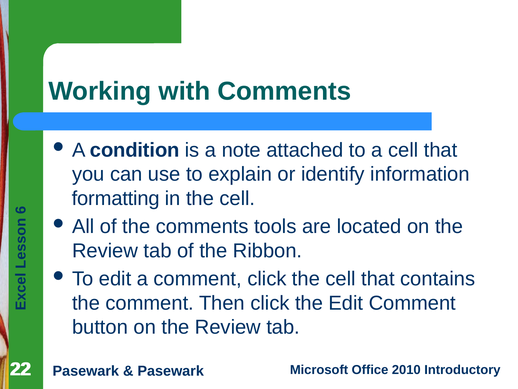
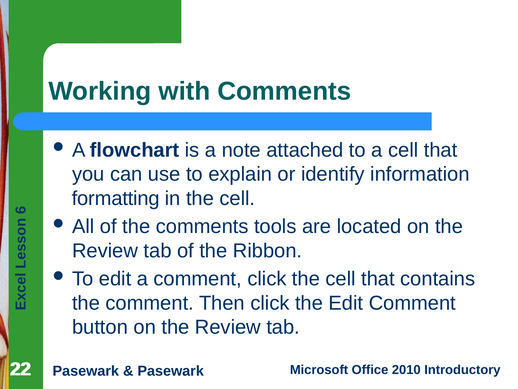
condition: condition -> flowchart (135, 150)
